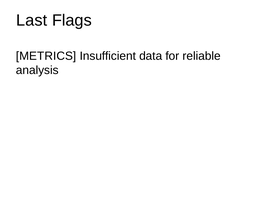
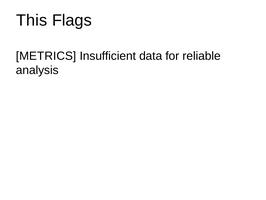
Last: Last -> This (32, 20)
